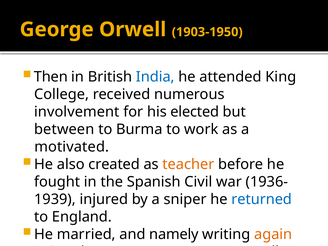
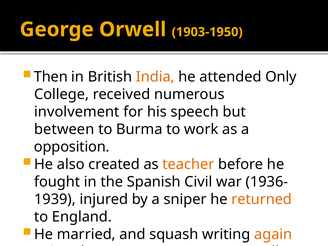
India colour: blue -> orange (155, 77)
King: King -> Only (281, 77)
elected: elected -> speech (195, 112)
motivated: motivated -> opposition (72, 147)
returned colour: blue -> orange (262, 199)
namely: namely -> squash (174, 234)
